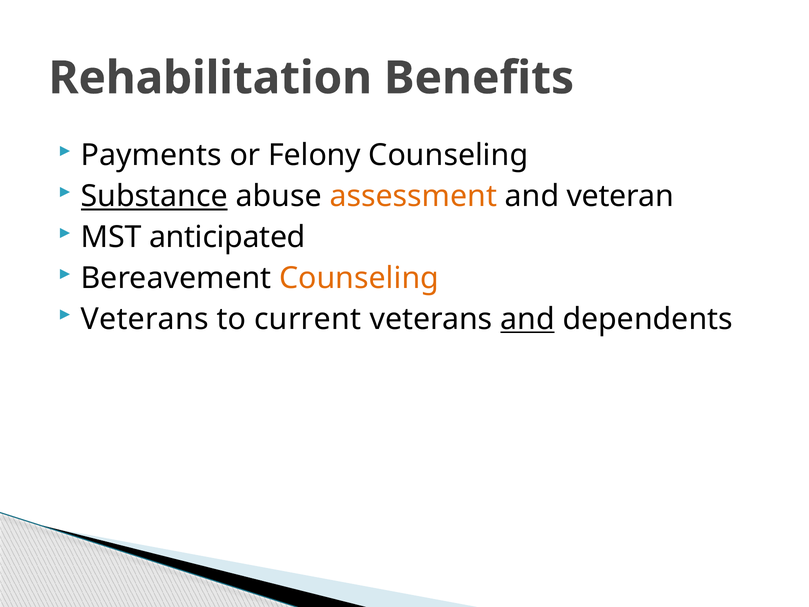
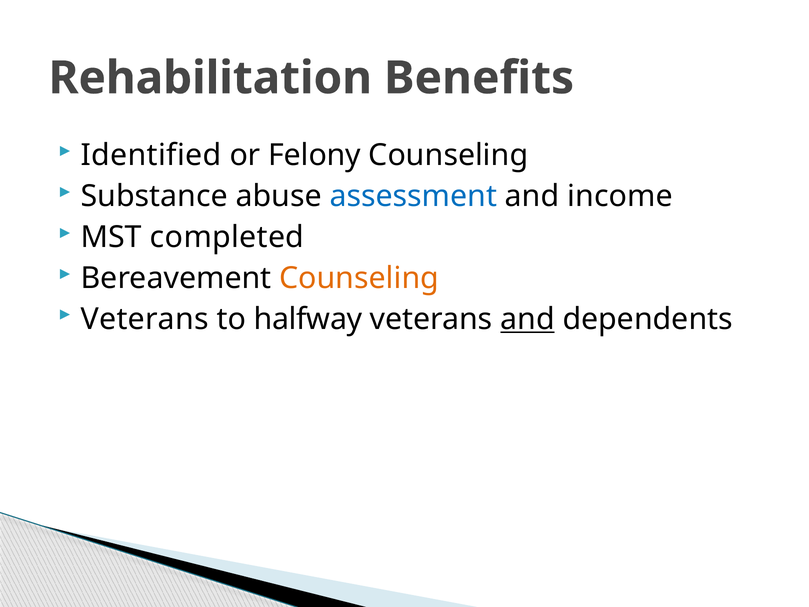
Payments: Payments -> Identified (151, 155)
Substance underline: present -> none (154, 196)
assessment colour: orange -> blue (413, 196)
veteran: veteran -> income (620, 196)
anticipated: anticipated -> completed (227, 237)
current: current -> halfway (308, 319)
